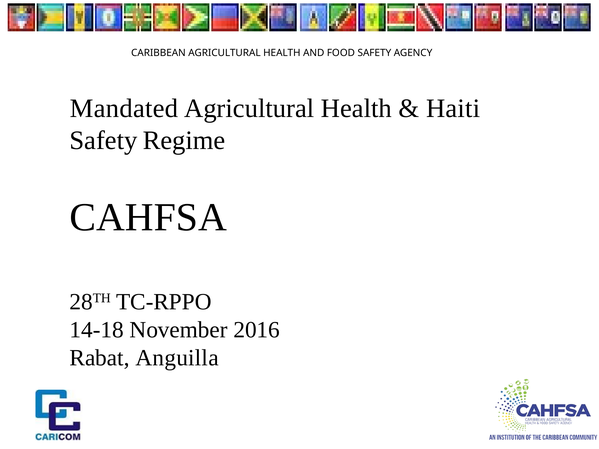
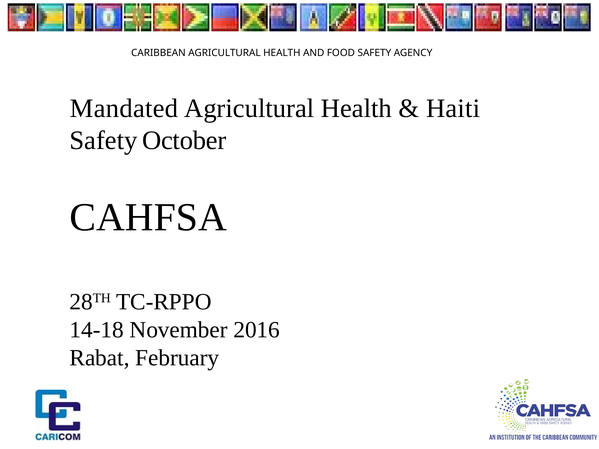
Regime: Regime -> October (184, 141)
Anguilla: Anguilla -> February (177, 358)
